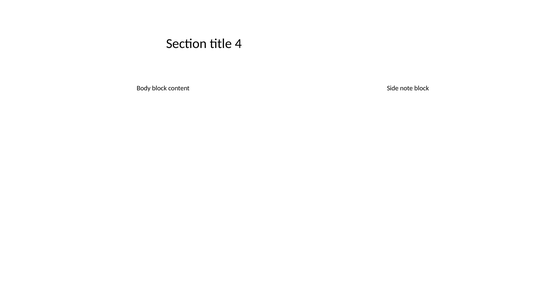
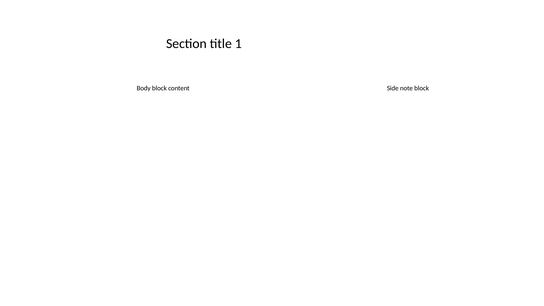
4: 4 -> 1 (238, 44)
